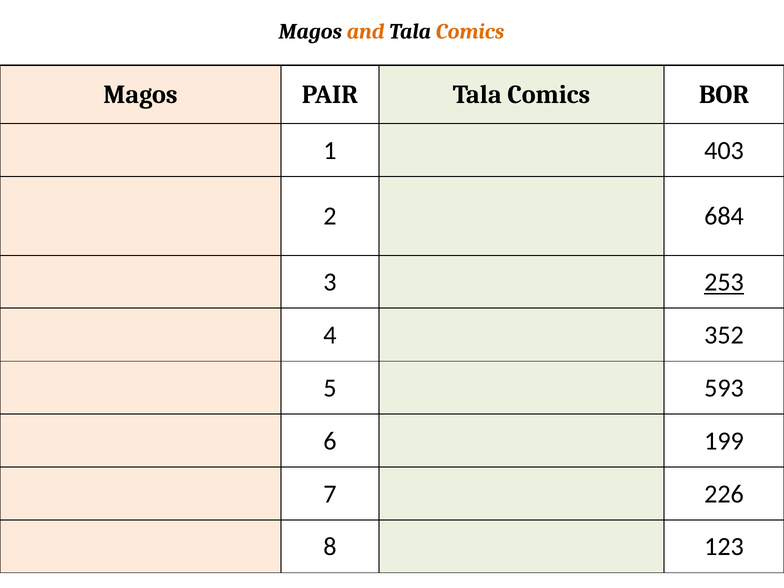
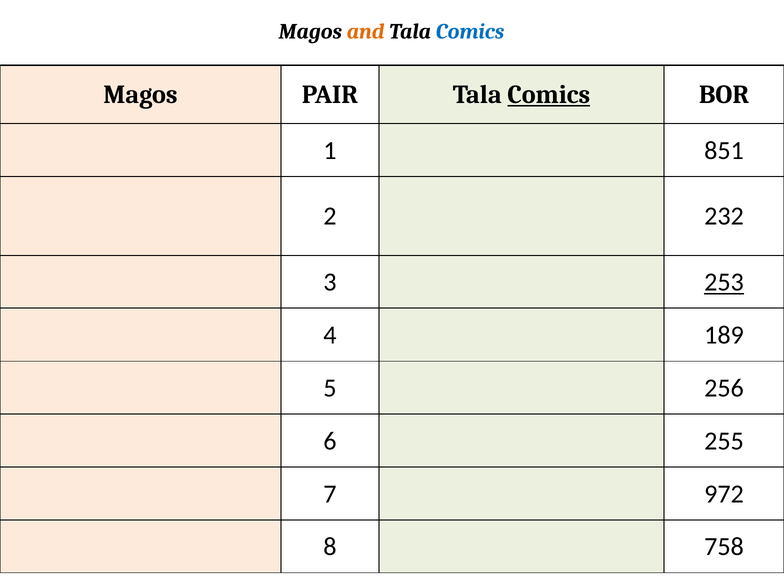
Comics colour: orange -> blue (470, 32)
Comics underline: none -> present (549, 95)
403: 403 -> 851 (724, 150)
684: 684 -> 232 (724, 216)
352: 352 -> 189 (724, 335)
593: 593 -> 256 (724, 388)
199: 199 -> 255 (724, 441)
226: 226 -> 972 (724, 494)
123: 123 -> 758 (724, 547)
